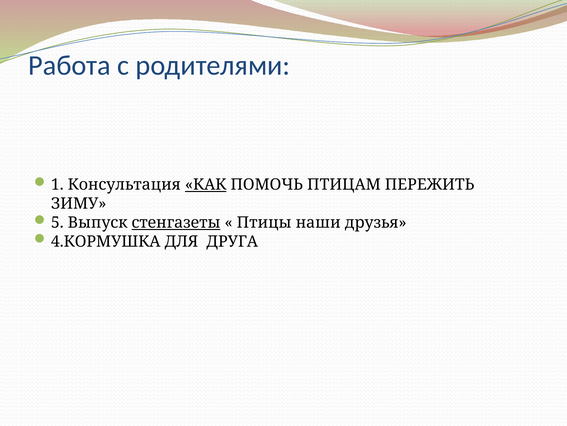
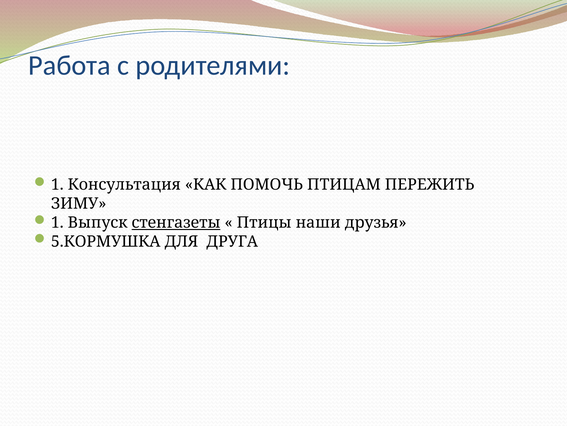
КАК underline: present -> none (206, 184)
5: 5 -> 1 (57, 222)
4.КОРМУШКА: 4.КОРМУШКА -> 5.КОРМУШКА (106, 241)
